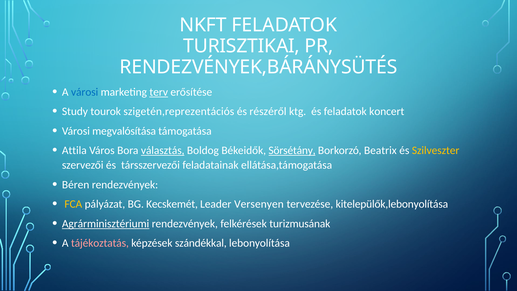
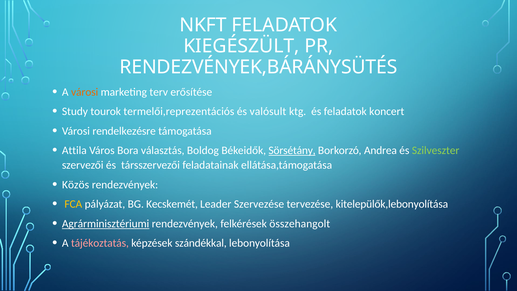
TURISZTIKAI: TURISZTIKAI -> KIEGÉSZÜLT (241, 46)
városi colour: blue -> orange (85, 92)
terv underline: present -> none (159, 92)
szigetén,reprezentációs: szigetén,reprezentációs -> termelői,reprezentációs (179, 111)
részéről: részéről -> valósult (268, 111)
megvalósítása: megvalósítása -> rendelkezésre (124, 131)
választás underline: present -> none (163, 150)
Beatrix: Beatrix -> Andrea (380, 150)
Szilveszter colour: yellow -> light green (436, 150)
Béren: Béren -> Közös (76, 185)
Versenyen: Versenyen -> Szervezése (259, 204)
turizmusának: turizmusának -> összehangolt (300, 224)
